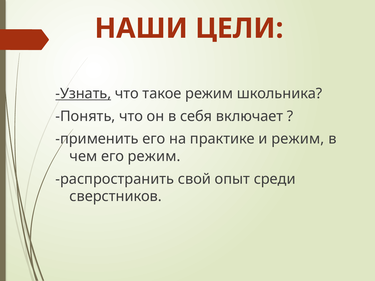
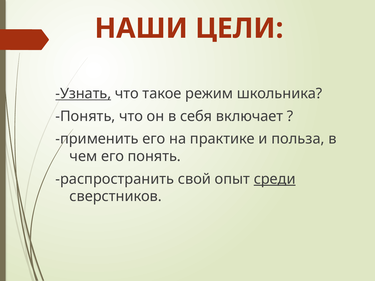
и режим: режим -> польза (298, 139)
его режим: режим -> понять (154, 156)
среди underline: none -> present (275, 179)
